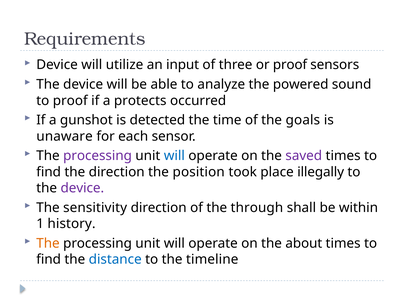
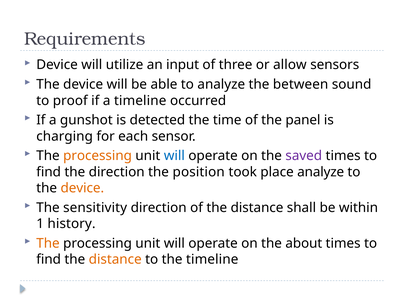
or proof: proof -> allow (290, 65)
powered: powered -> between (301, 84)
a protects: protects -> timeline (140, 101)
goals: goals -> panel (303, 120)
unaware: unaware -> charging (65, 136)
processing colour: purple -> orange (98, 156)
place illegally: illegally -> analyze (321, 172)
device colour: purple -> orange (82, 188)
of the through: through -> distance (257, 208)
distance colour: blue -> orange (115, 260)
